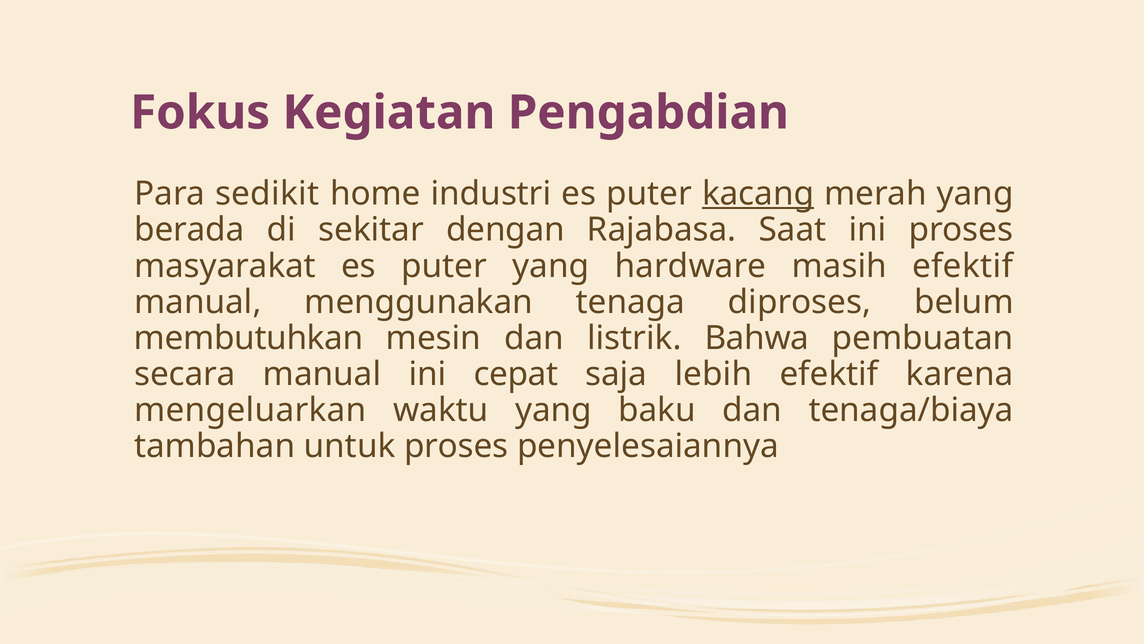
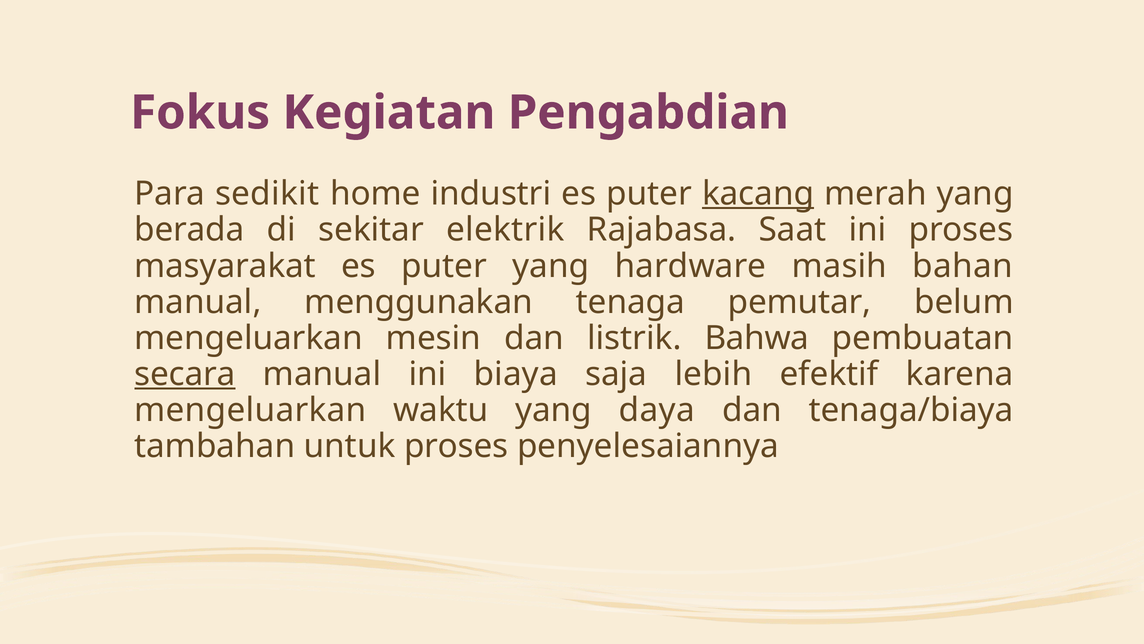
dengan: dengan -> elektrik (505, 230)
masih efektif: efektif -> bahan (963, 266)
diproses: diproses -> pemutar (800, 302)
membutuhkan: membutuhkan -> mengeluarkan (248, 338)
secara underline: none -> present (185, 374)
cepat: cepat -> biaya (516, 374)
baku: baku -> daya (657, 410)
